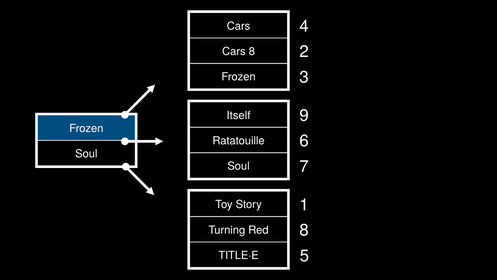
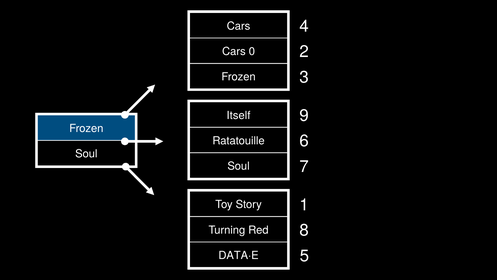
Cars 8: 8 -> 0 (252, 51)
TITLE·E: TITLE·E -> DATA·E (239, 255)
